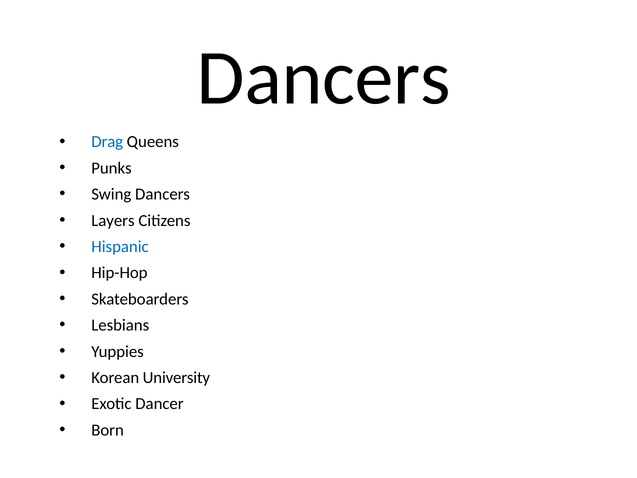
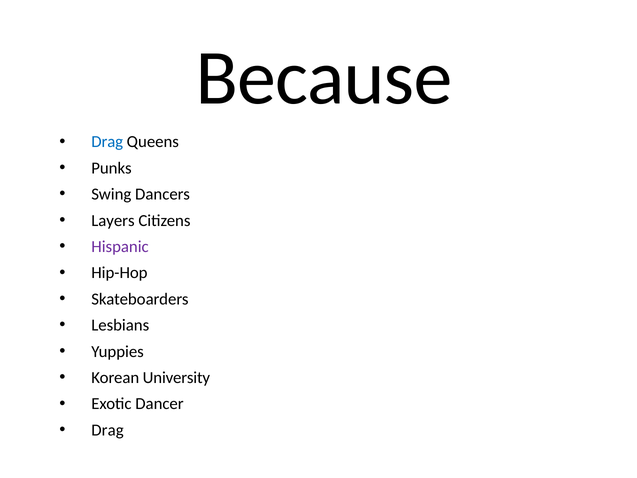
Dancers: Dancers -> Because (324, 78)
Hispanic colour: blue -> purple (120, 247)
Born: Born -> Drag (108, 430)
